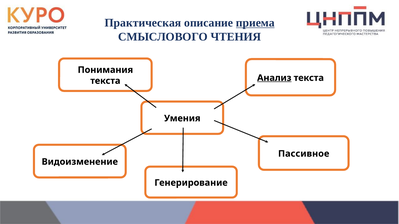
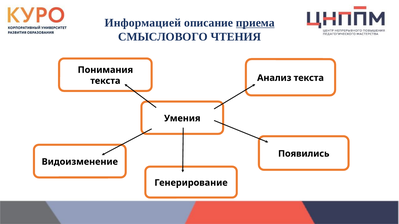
Практическая: Практическая -> Информацией (143, 23)
Анализ underline: present -> none (274, 78)
Пассивное: Пассивное -> Появились (304, 154)
